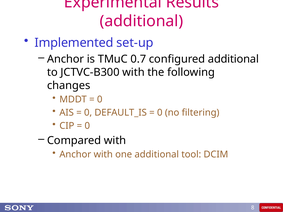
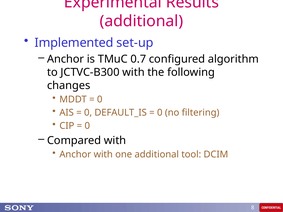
configured additional: additional -> algorithm (233, 59)
